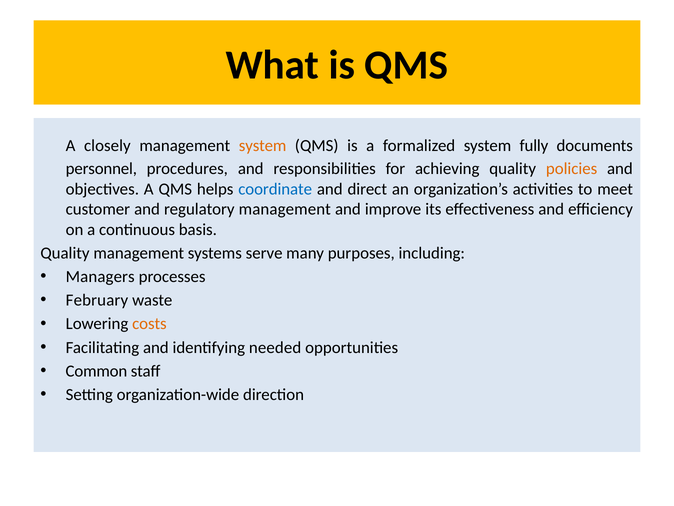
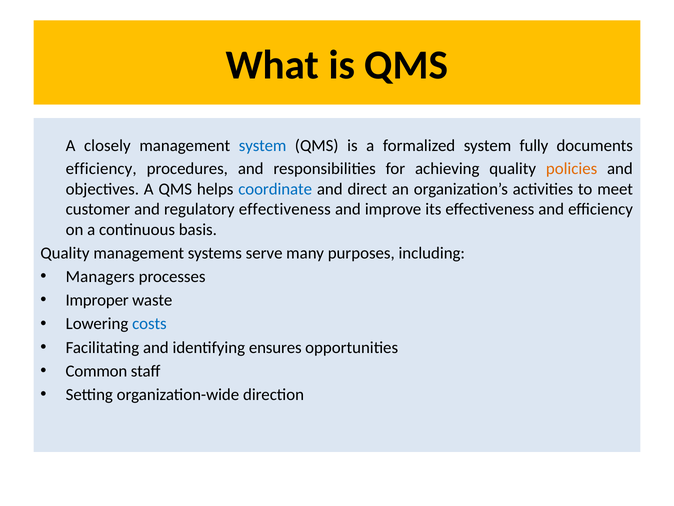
system colour: orange -> blue (263, 146)
personnel: personnel -> efficiency (101, 169)
regulatory management: management -> effectiveness (285, 209)
February: February -> Improper (97, 300)
costs colour: orange -> blue (149, 324)
needed: needed -> ensures (275, 347)
